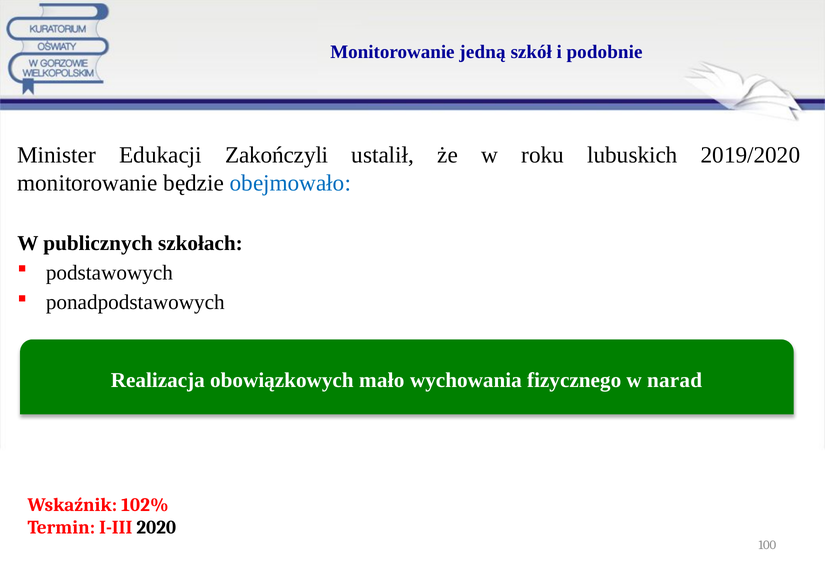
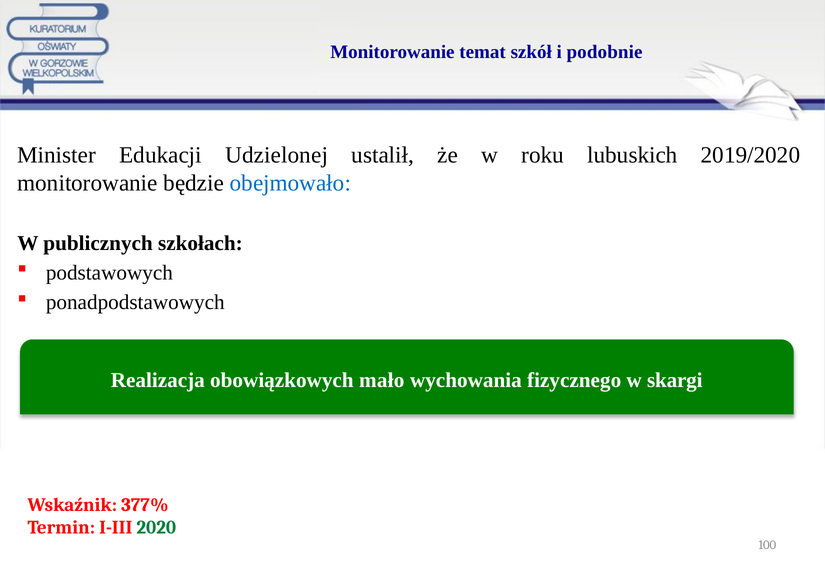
jedną: jedną -> temat (483, 52)
Zakończyli: Zakończyli -> Udzielonej (277, 155)
narad: narad -> skargi (675, 380)
102%: 102% -> 377% (145, 505)
2020 colour: black -> green (156, 528)
